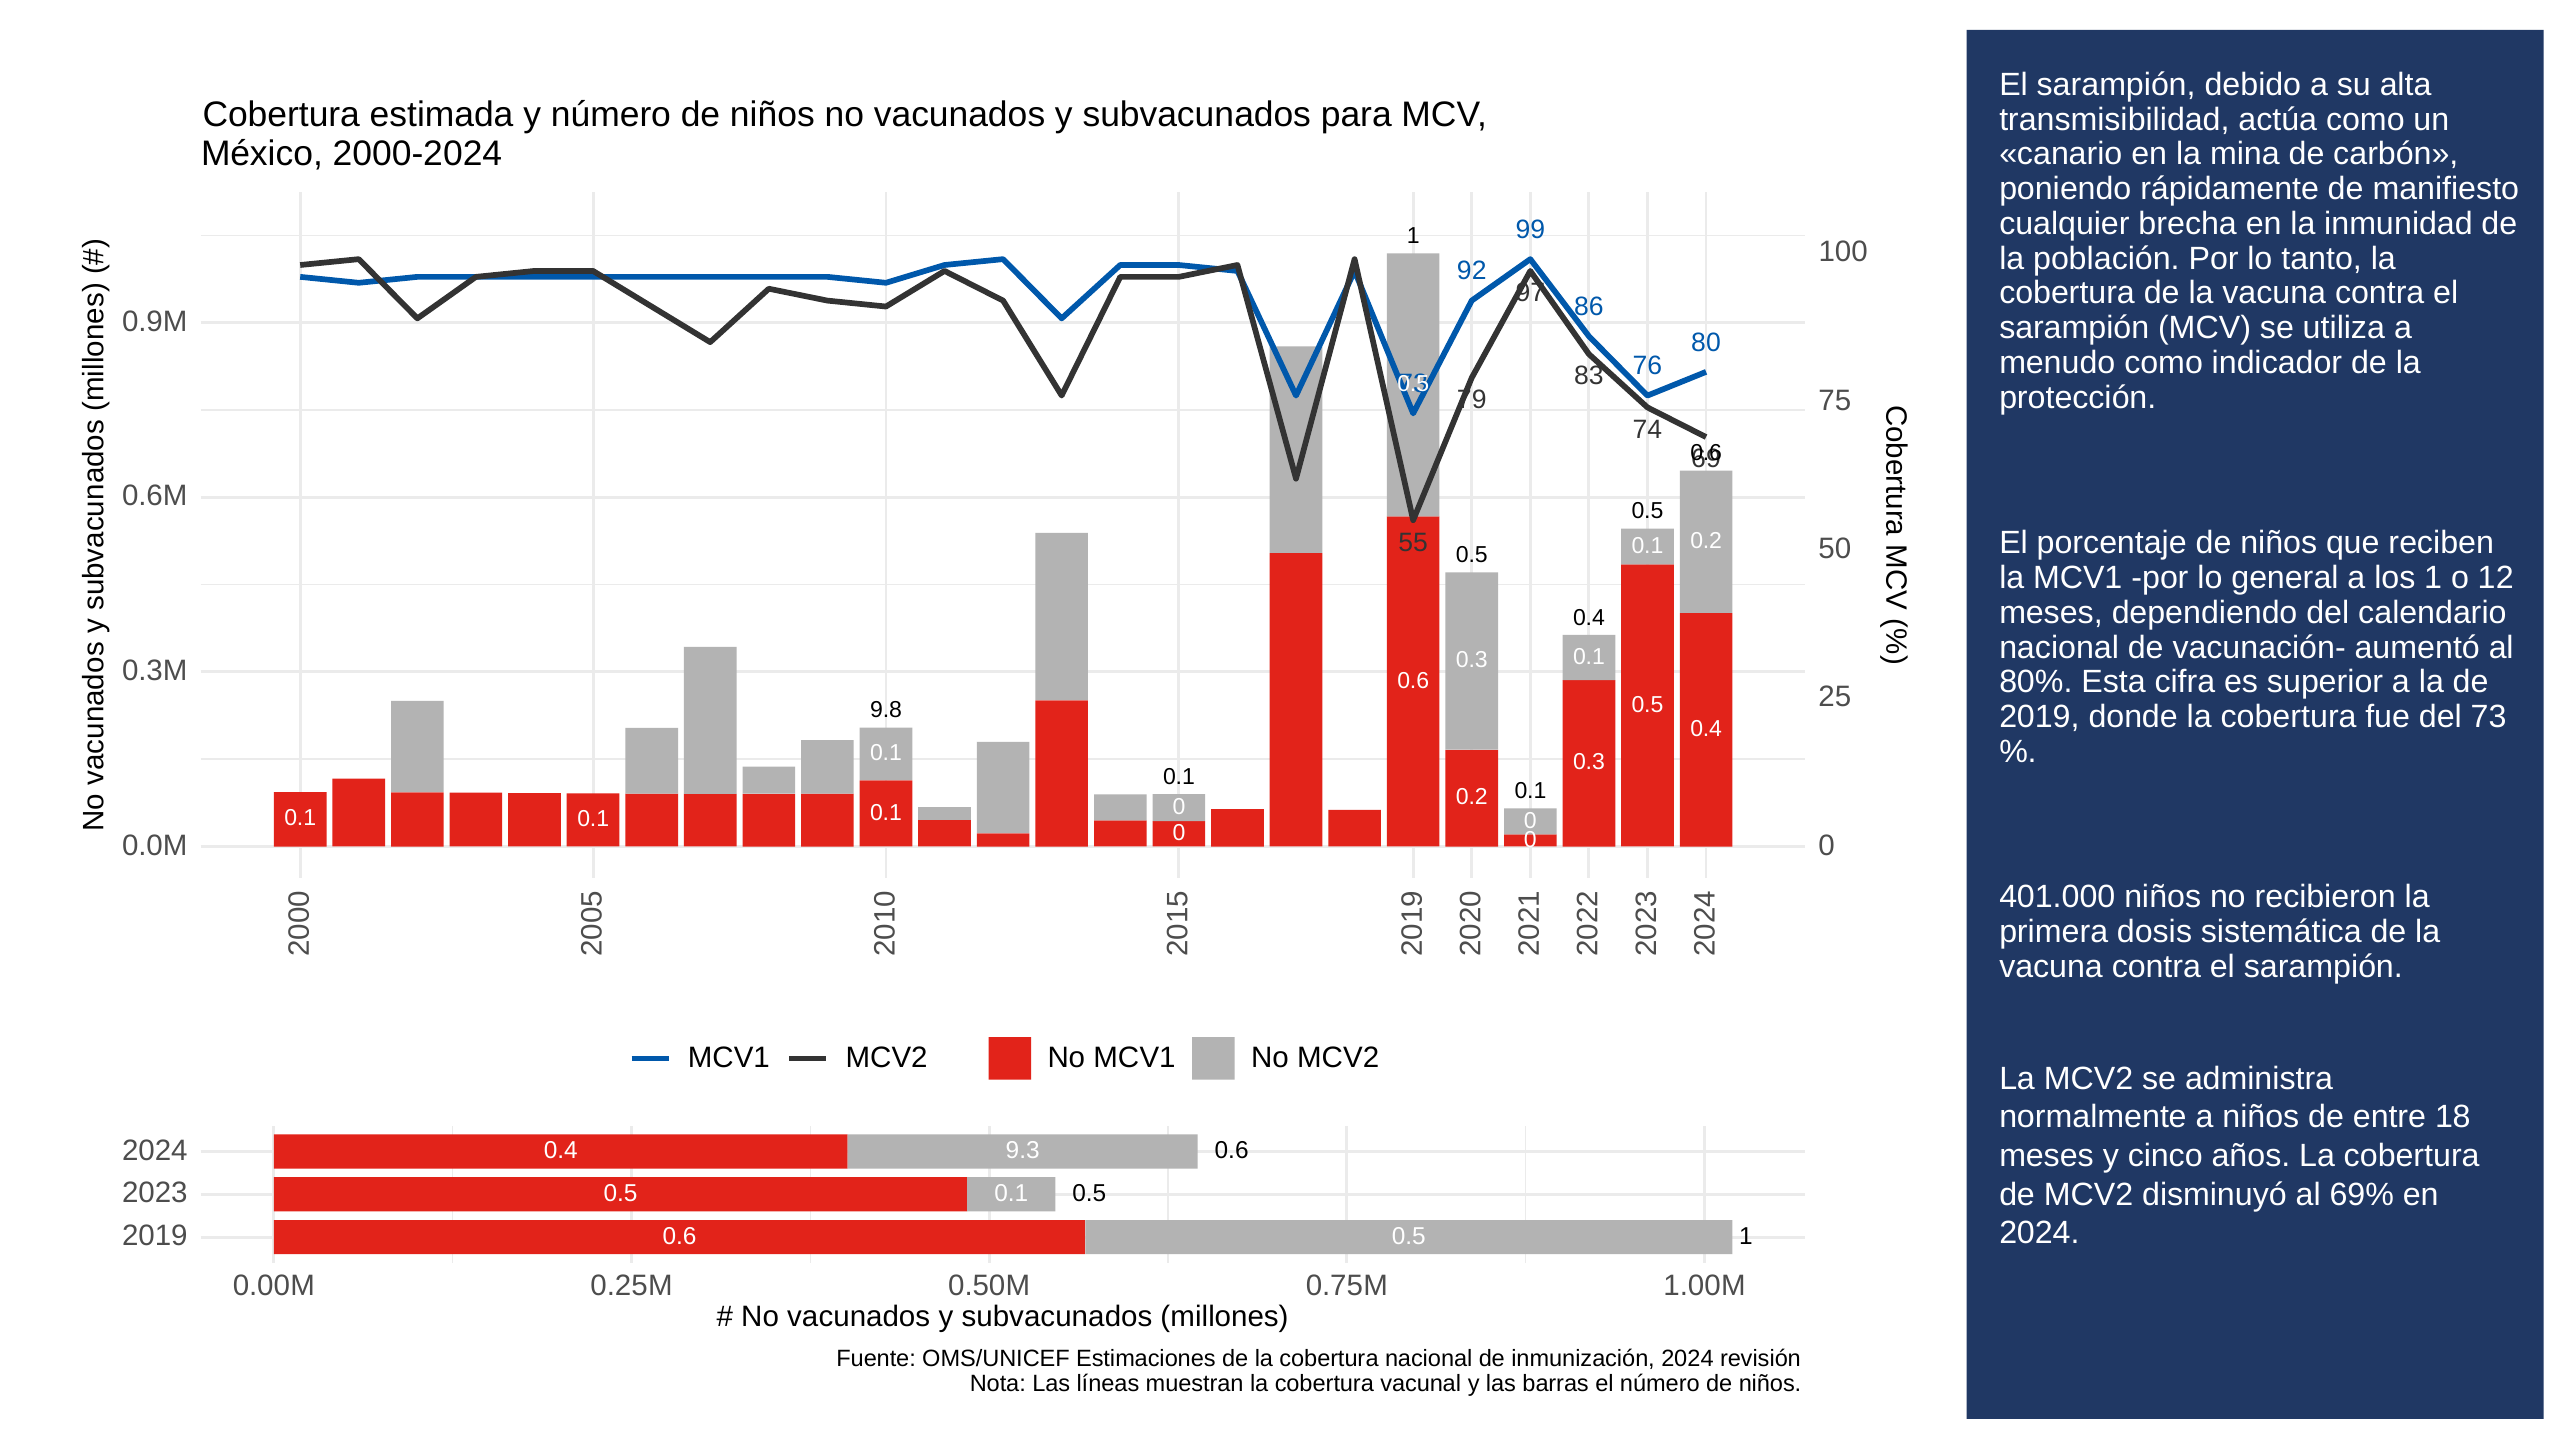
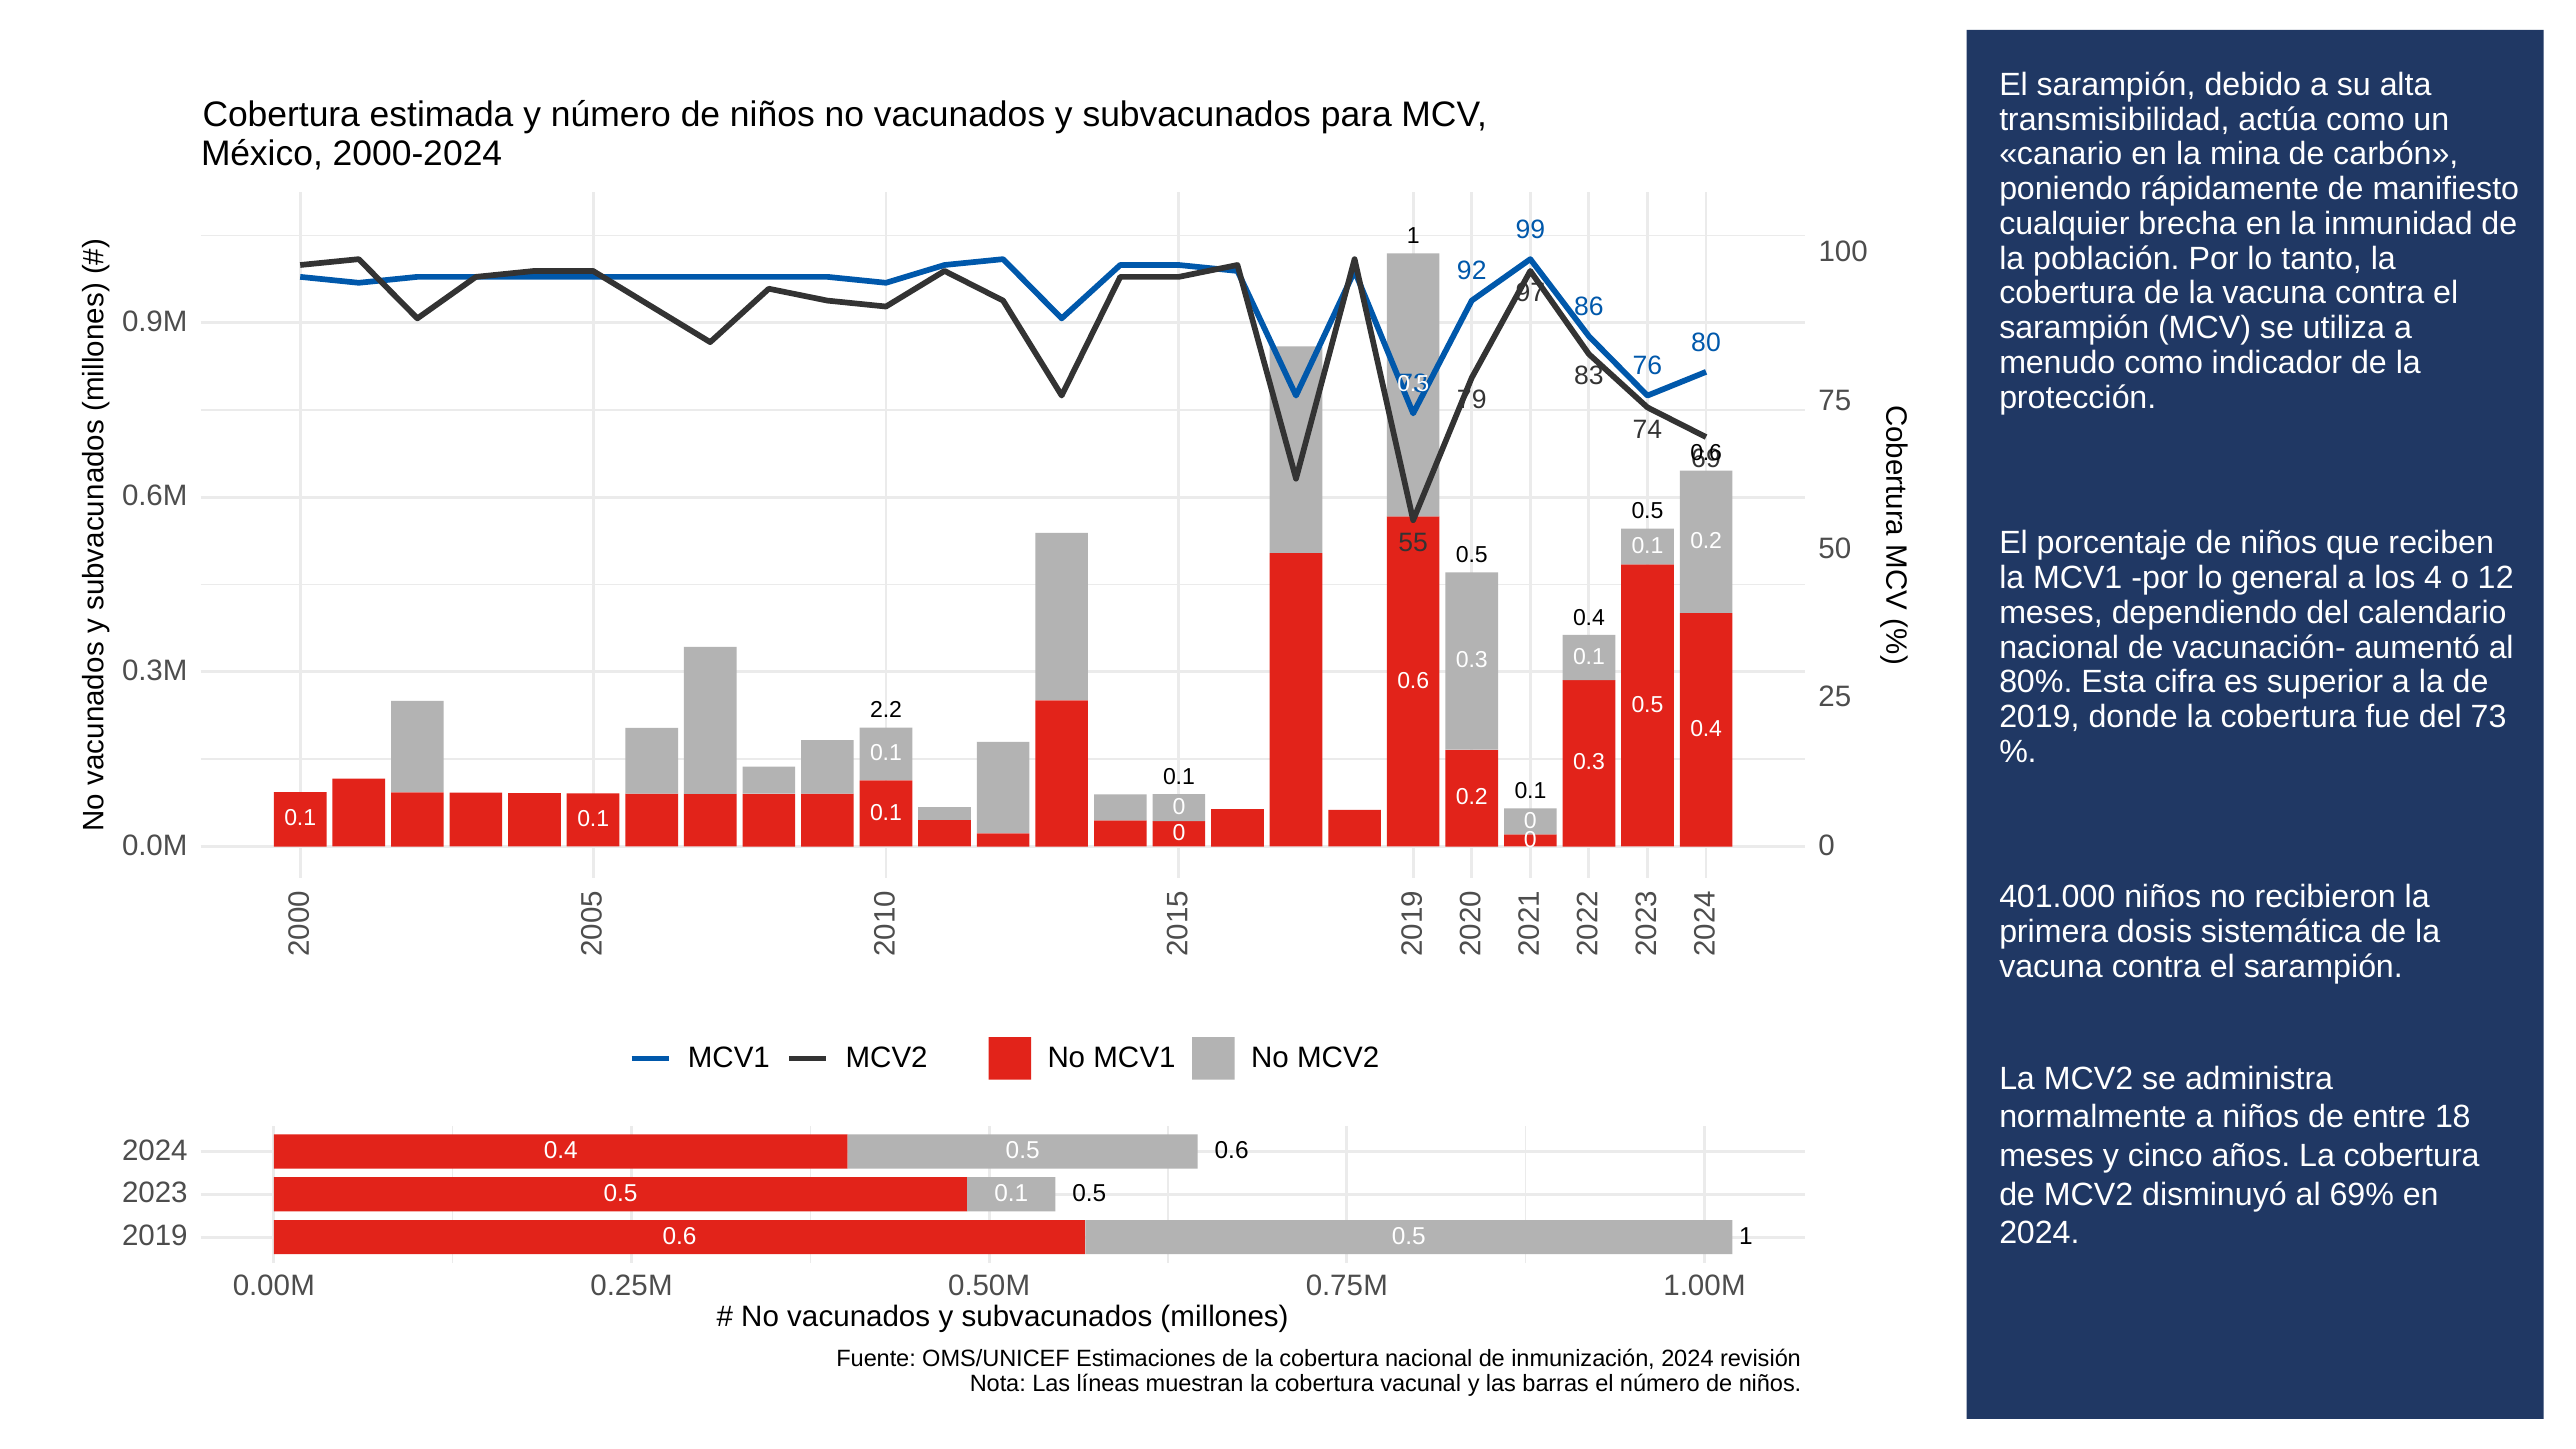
los 1: 1 -> 4 (2433, 578)
9.8: 9.8 -> 2.2 (886, 710)
9.3: 9.3 -> 0.5 (1023, 1151)
